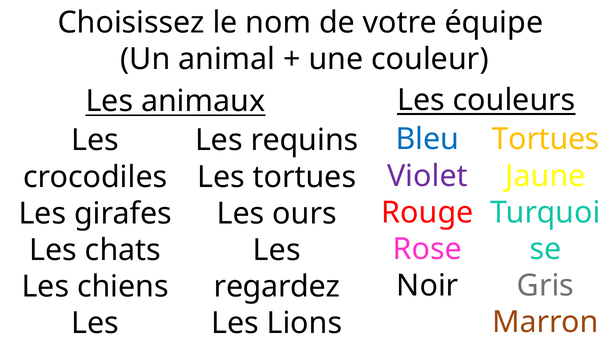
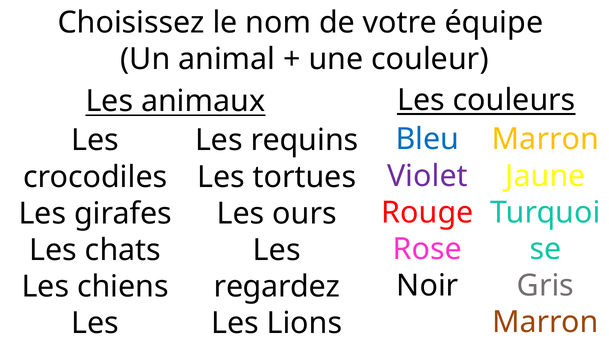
Tortues: Tortues -> Marron (545, 139)
